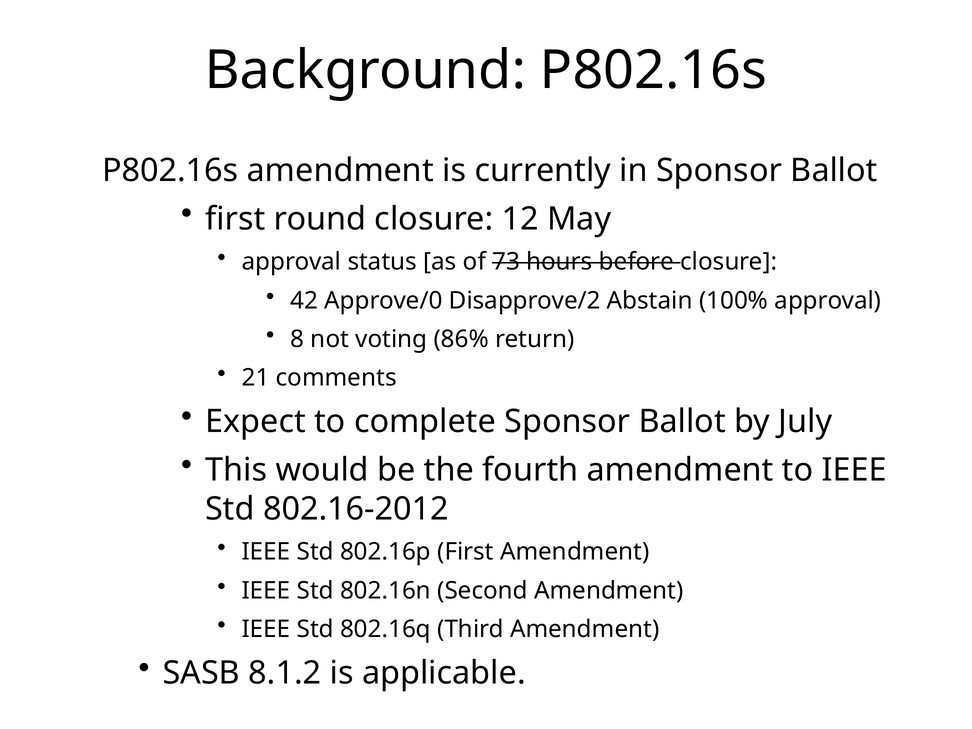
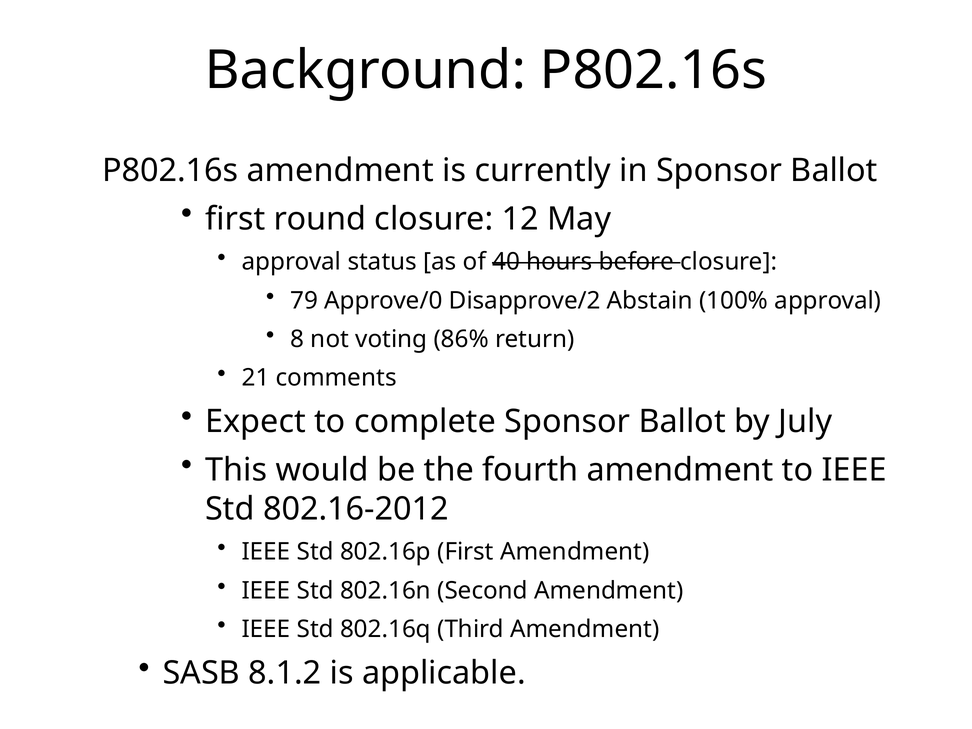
73: 73 -> 40 (506, 262)
42: 42 -> 79 (304, 300)
